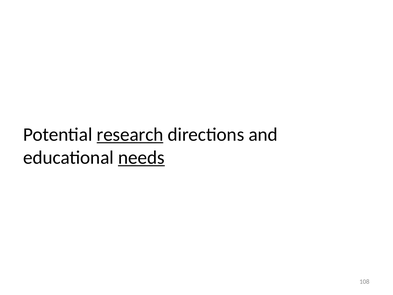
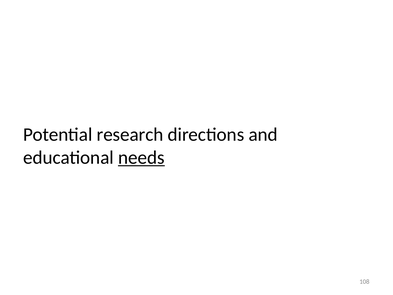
research underline: present -> none (130, 134)
